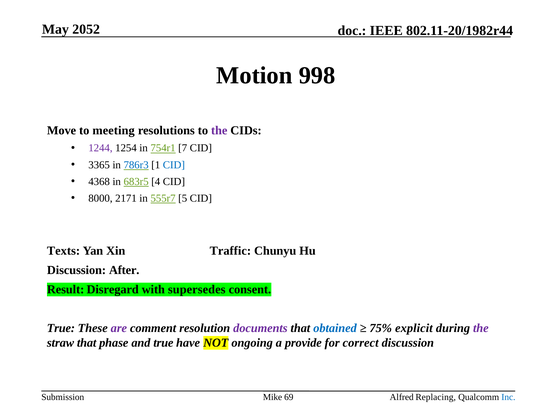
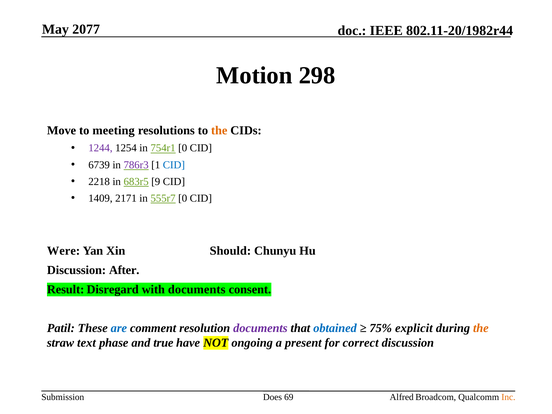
2052: 2052 -> 2077 (86, 29)
998: 998 -> 298 (317, 75)
the colour: purple -> orange (219, 131)
754r1 7: 7 -> 0 (183, 148)
3365: 3365 -> 6739 (99, 165)
786r3 colour: blue -> purple (136, 165)
4368: 4368 -> 2218 (99, 182)
4: 4 -> 9 (156, 182)
8000: 8000 -> 1409 (100, 198)
555r7 5: 5 -> 0 (183, 198)
Texts: Texts -> Were (64, 251)
Traffic: Traffic -> Should (230, 251)
with supersedes: supersedes -> documents (197, 290)
True: True -> Patil (61, 328)
are colour: purple -> blue (119, 328)
the colour: purple -> orange (481, 328)
straw that: that -> text (87, 343)
provide: provide -> present (303, 343)
Mike: Mike -> Does (272, 397)
Replacing: Replacing -> Broadcom (436, 397)
Inc colour: blue -> orange (508, 397)
